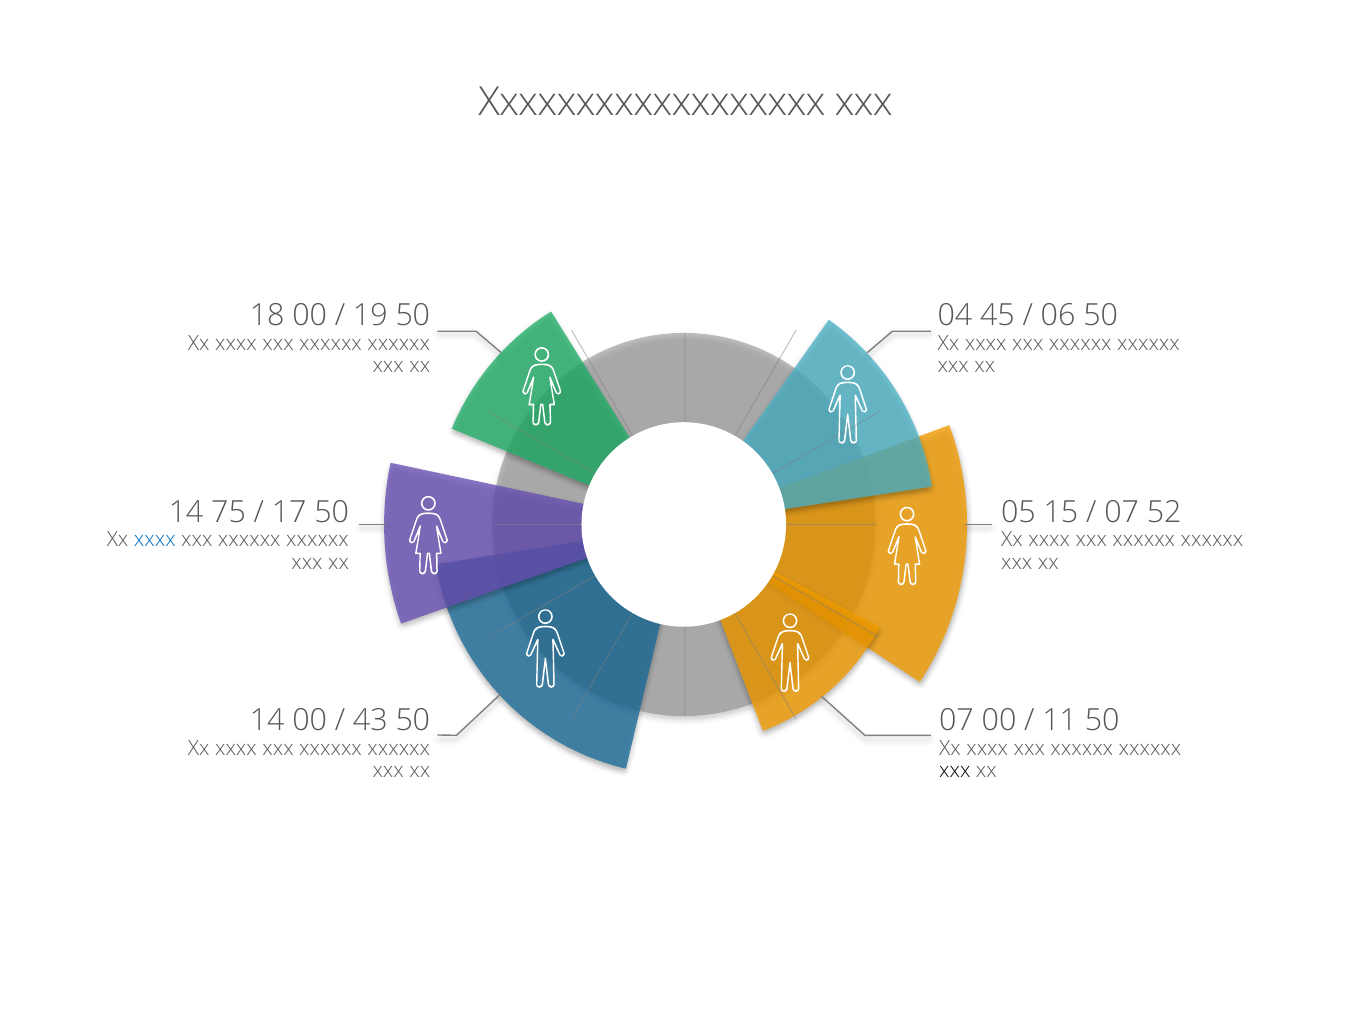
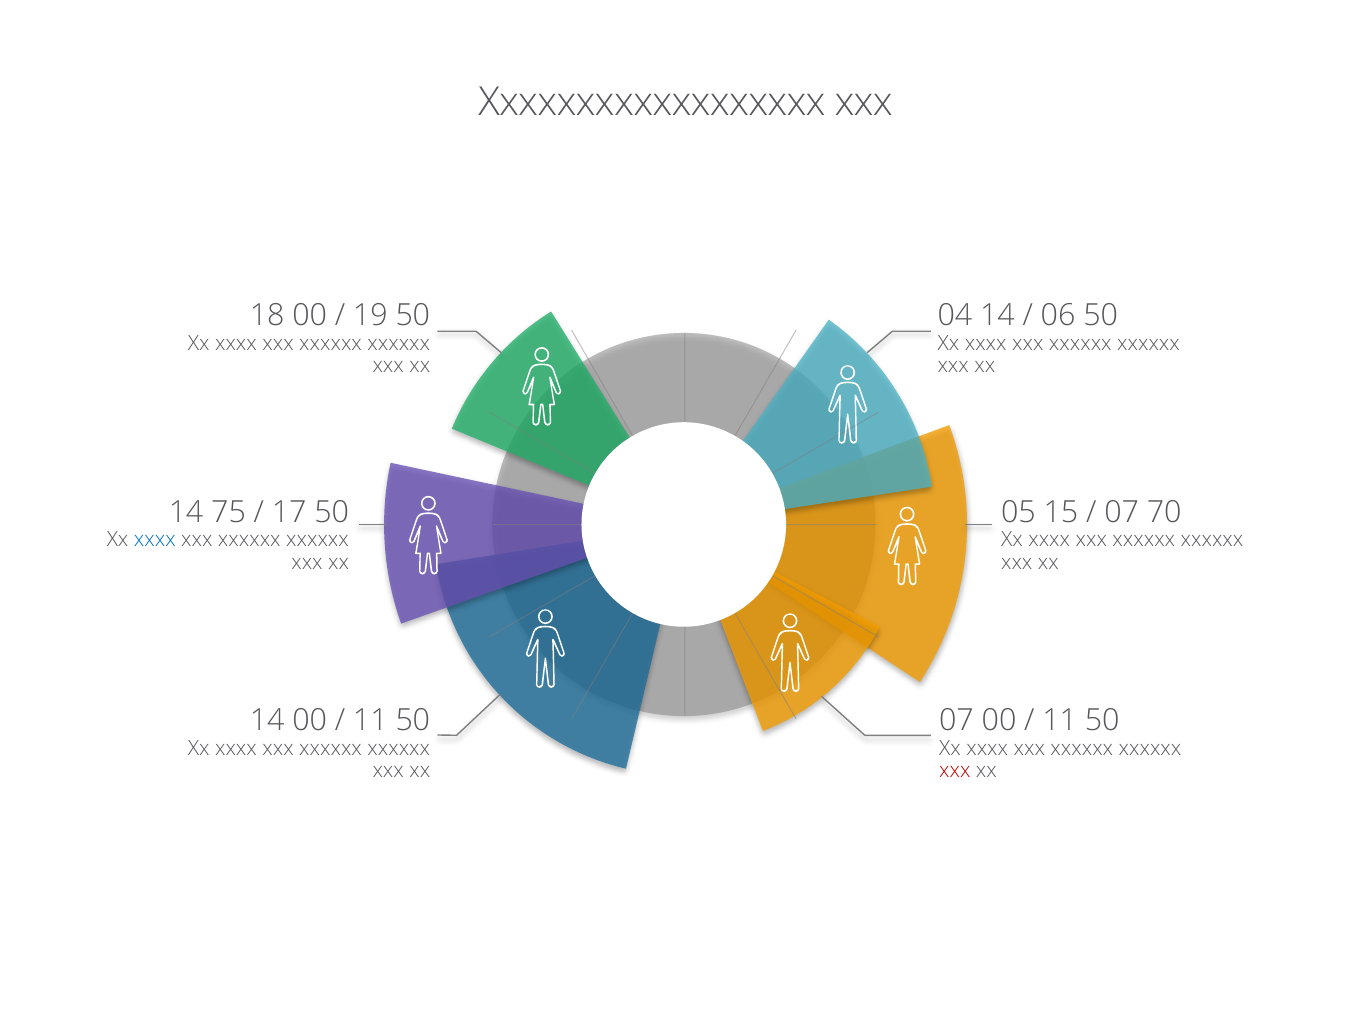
04 45: 45 -> 14 (997, 316)
52: 52 -> 70 (1164, 512)
43: 43 -> 11 (370, 721)
xxx colour: black -> red (955, 771)
